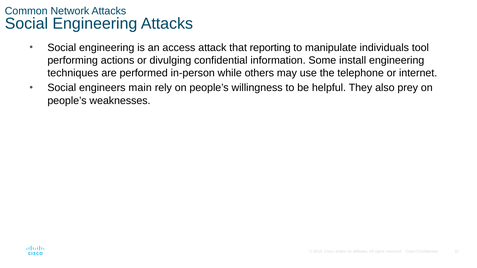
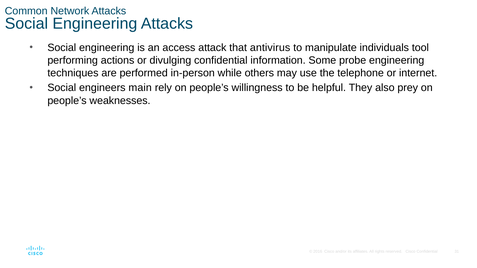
reporting: reporting -> antivirus (270, 48)
install: install -> probe (353, 60)
